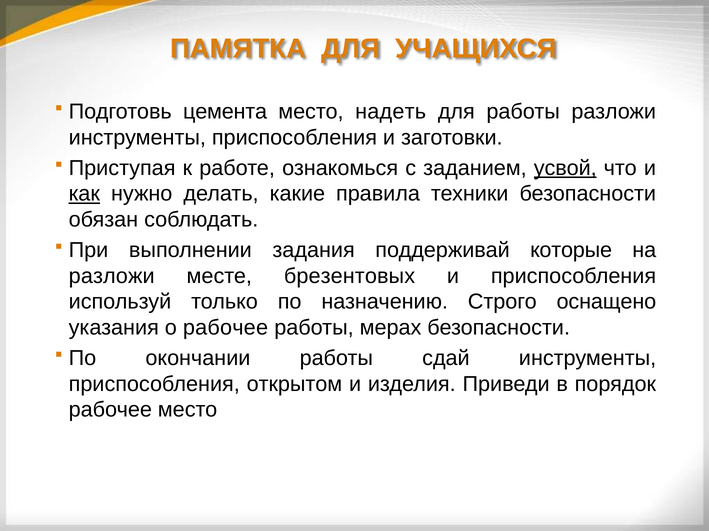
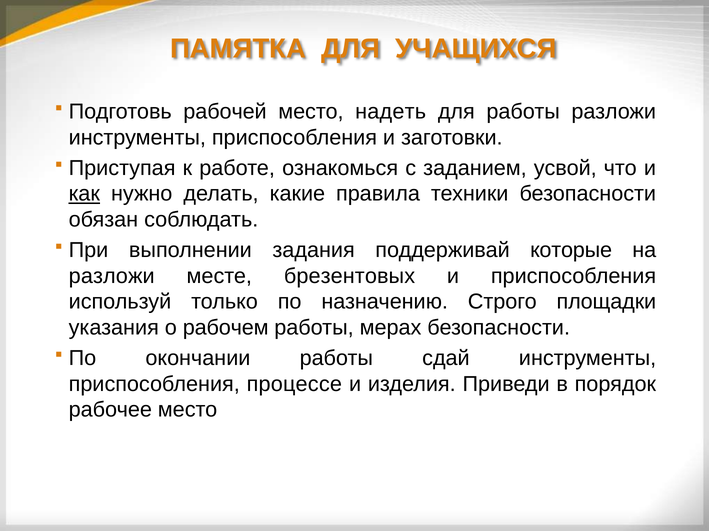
цемента: цемента -> рабочей (225, 112)
усвой underline: present -> none (565, 168)
оснащено: оснащено -> площадки (606, 302)
о рабочее: рабочее -> рабочем (226, 328)
открытом: открытом -> процессе (294, 384)
